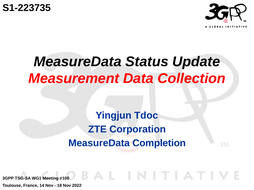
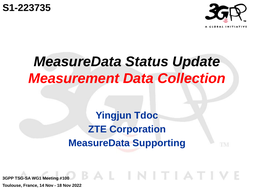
Completion: Completion -> Supporting (159, 143)
